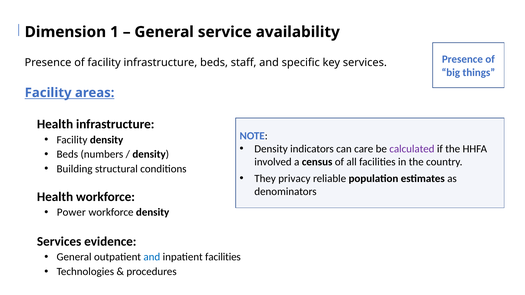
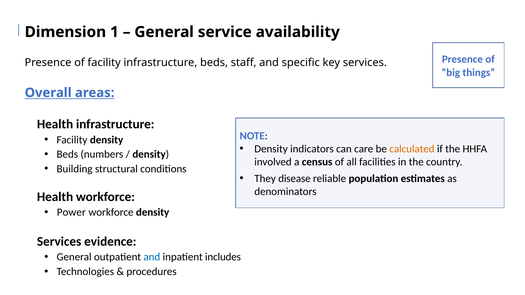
Facility: Facility -> Overall (48, 93)
calculated colour: purple -> orange (412, 149)
privacy: privacy -> disease (294, 179)
inpatient facilities: facilities -> includes (223, 257)
